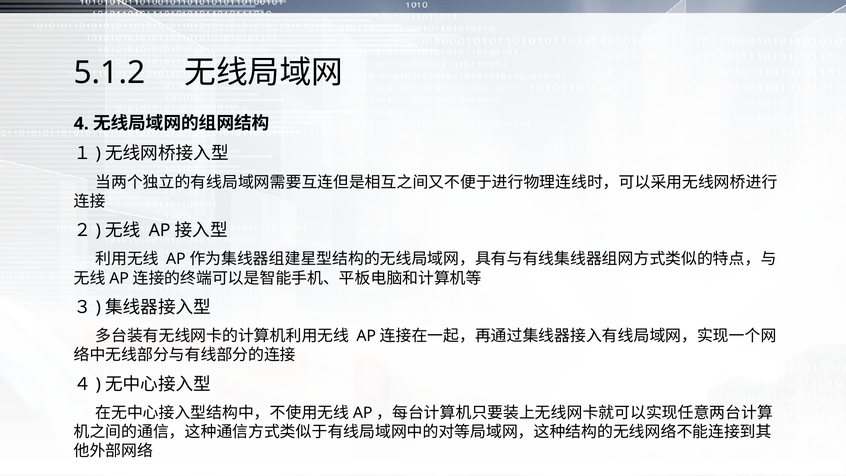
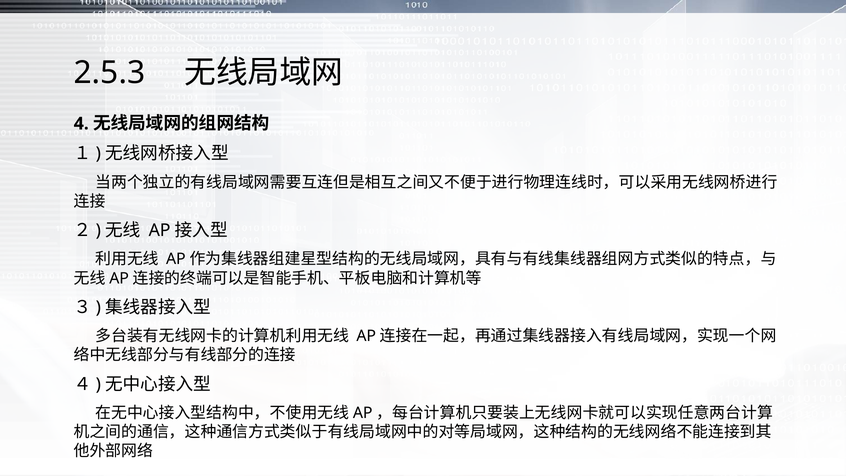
5.1.2: 5.1.2 -> 2.5.3 (109, 73)
